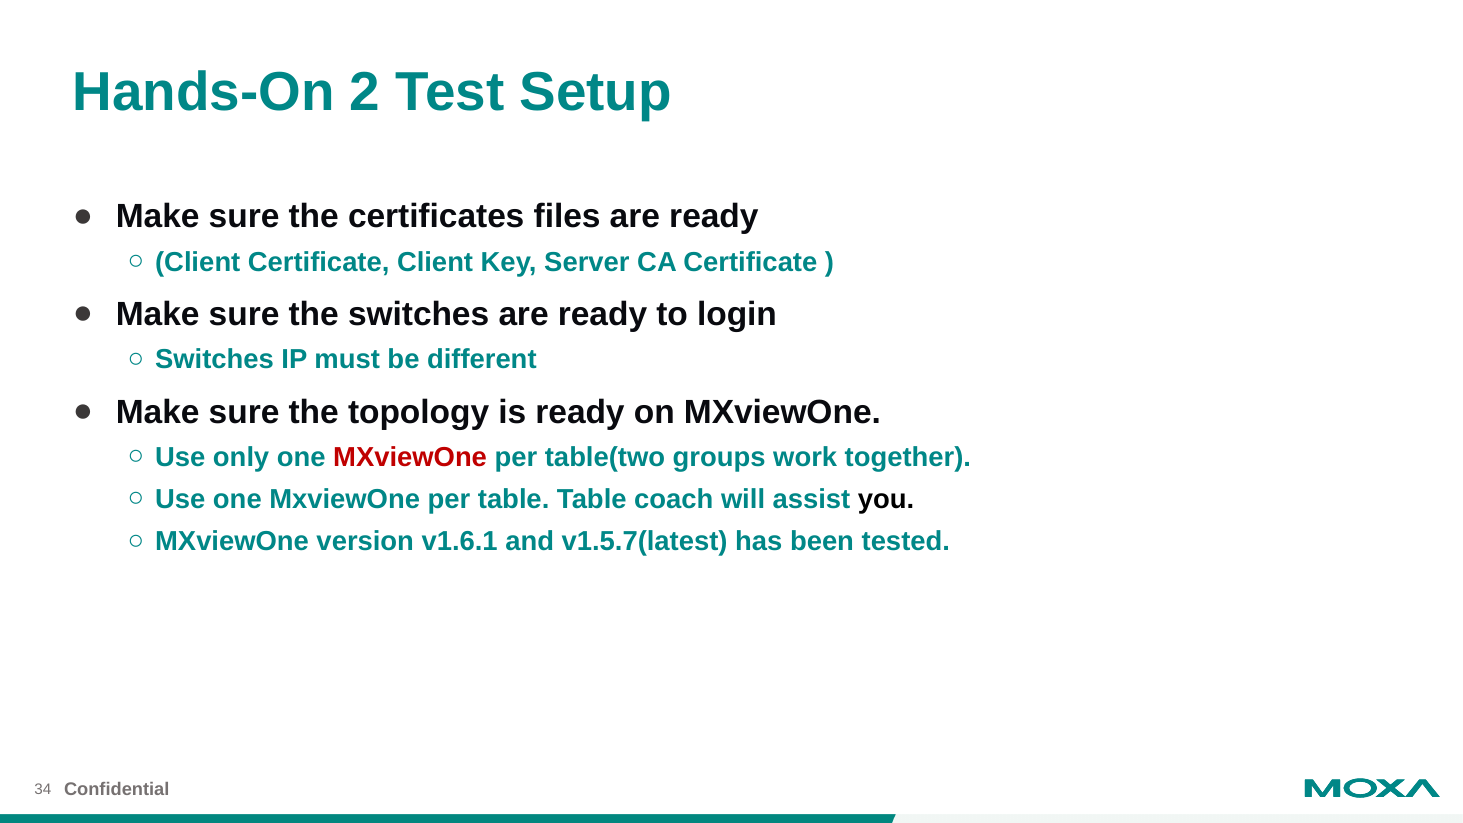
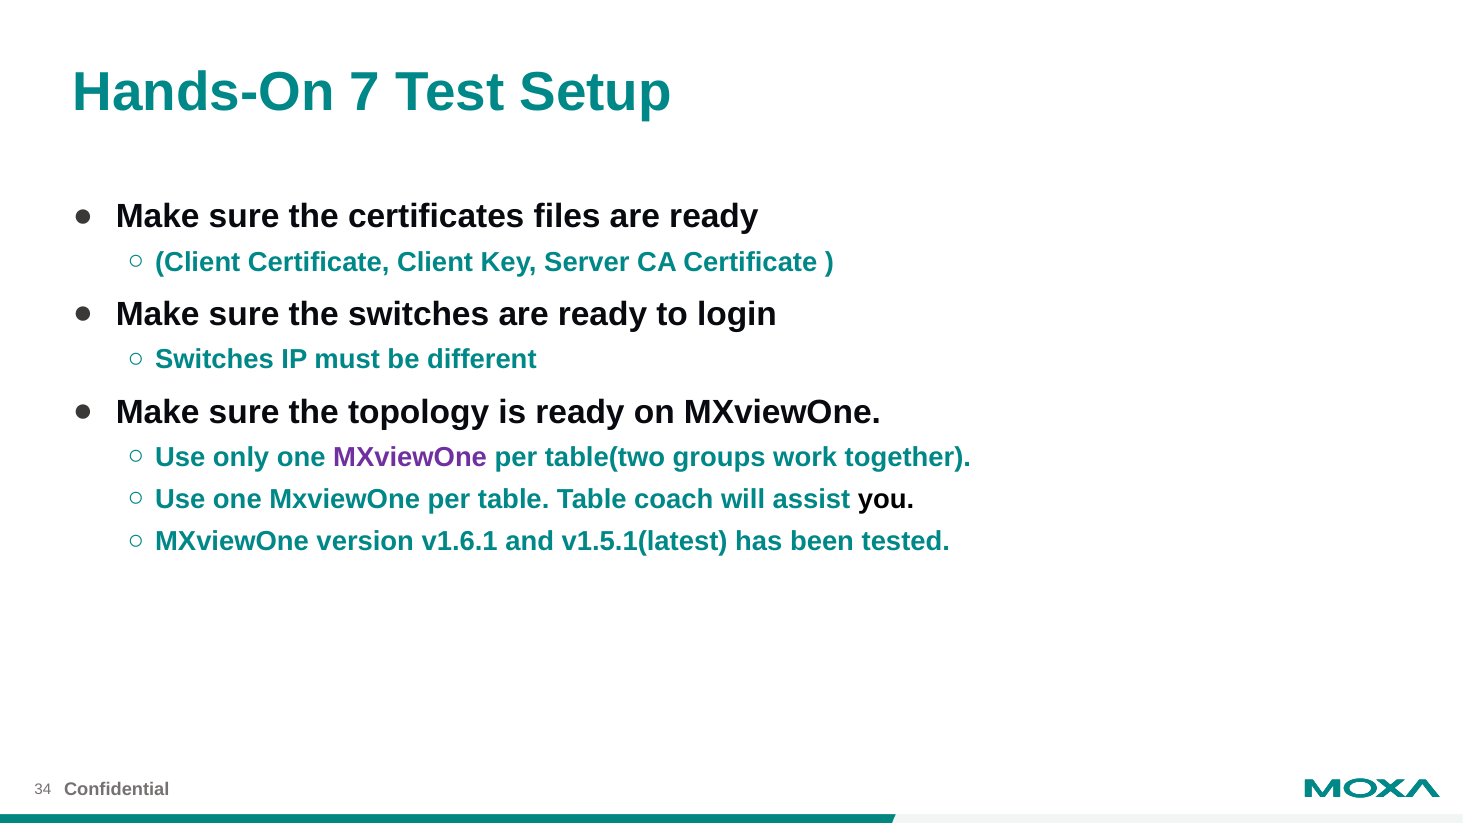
2: 2 -> 7 (365, 92)
MXviewOne colour: red -> purple (410, 457)
v1.5.7(latest: v1.5.7(latest -> v1.5.1(latest (645, 541)
